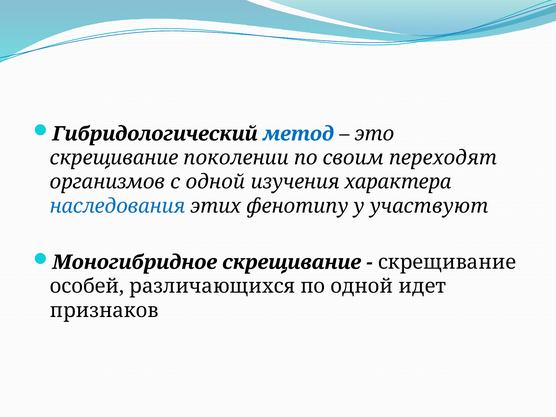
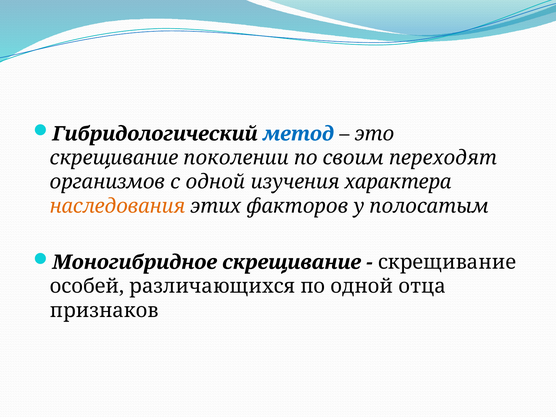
наследования colour: blue -> orange (118, 206)
фенотипу: фенотипу -> факторов (297, 206)
участвуют: участвуют -> полосатым (429, 206)
идет: идет -> отца (422, 286)
